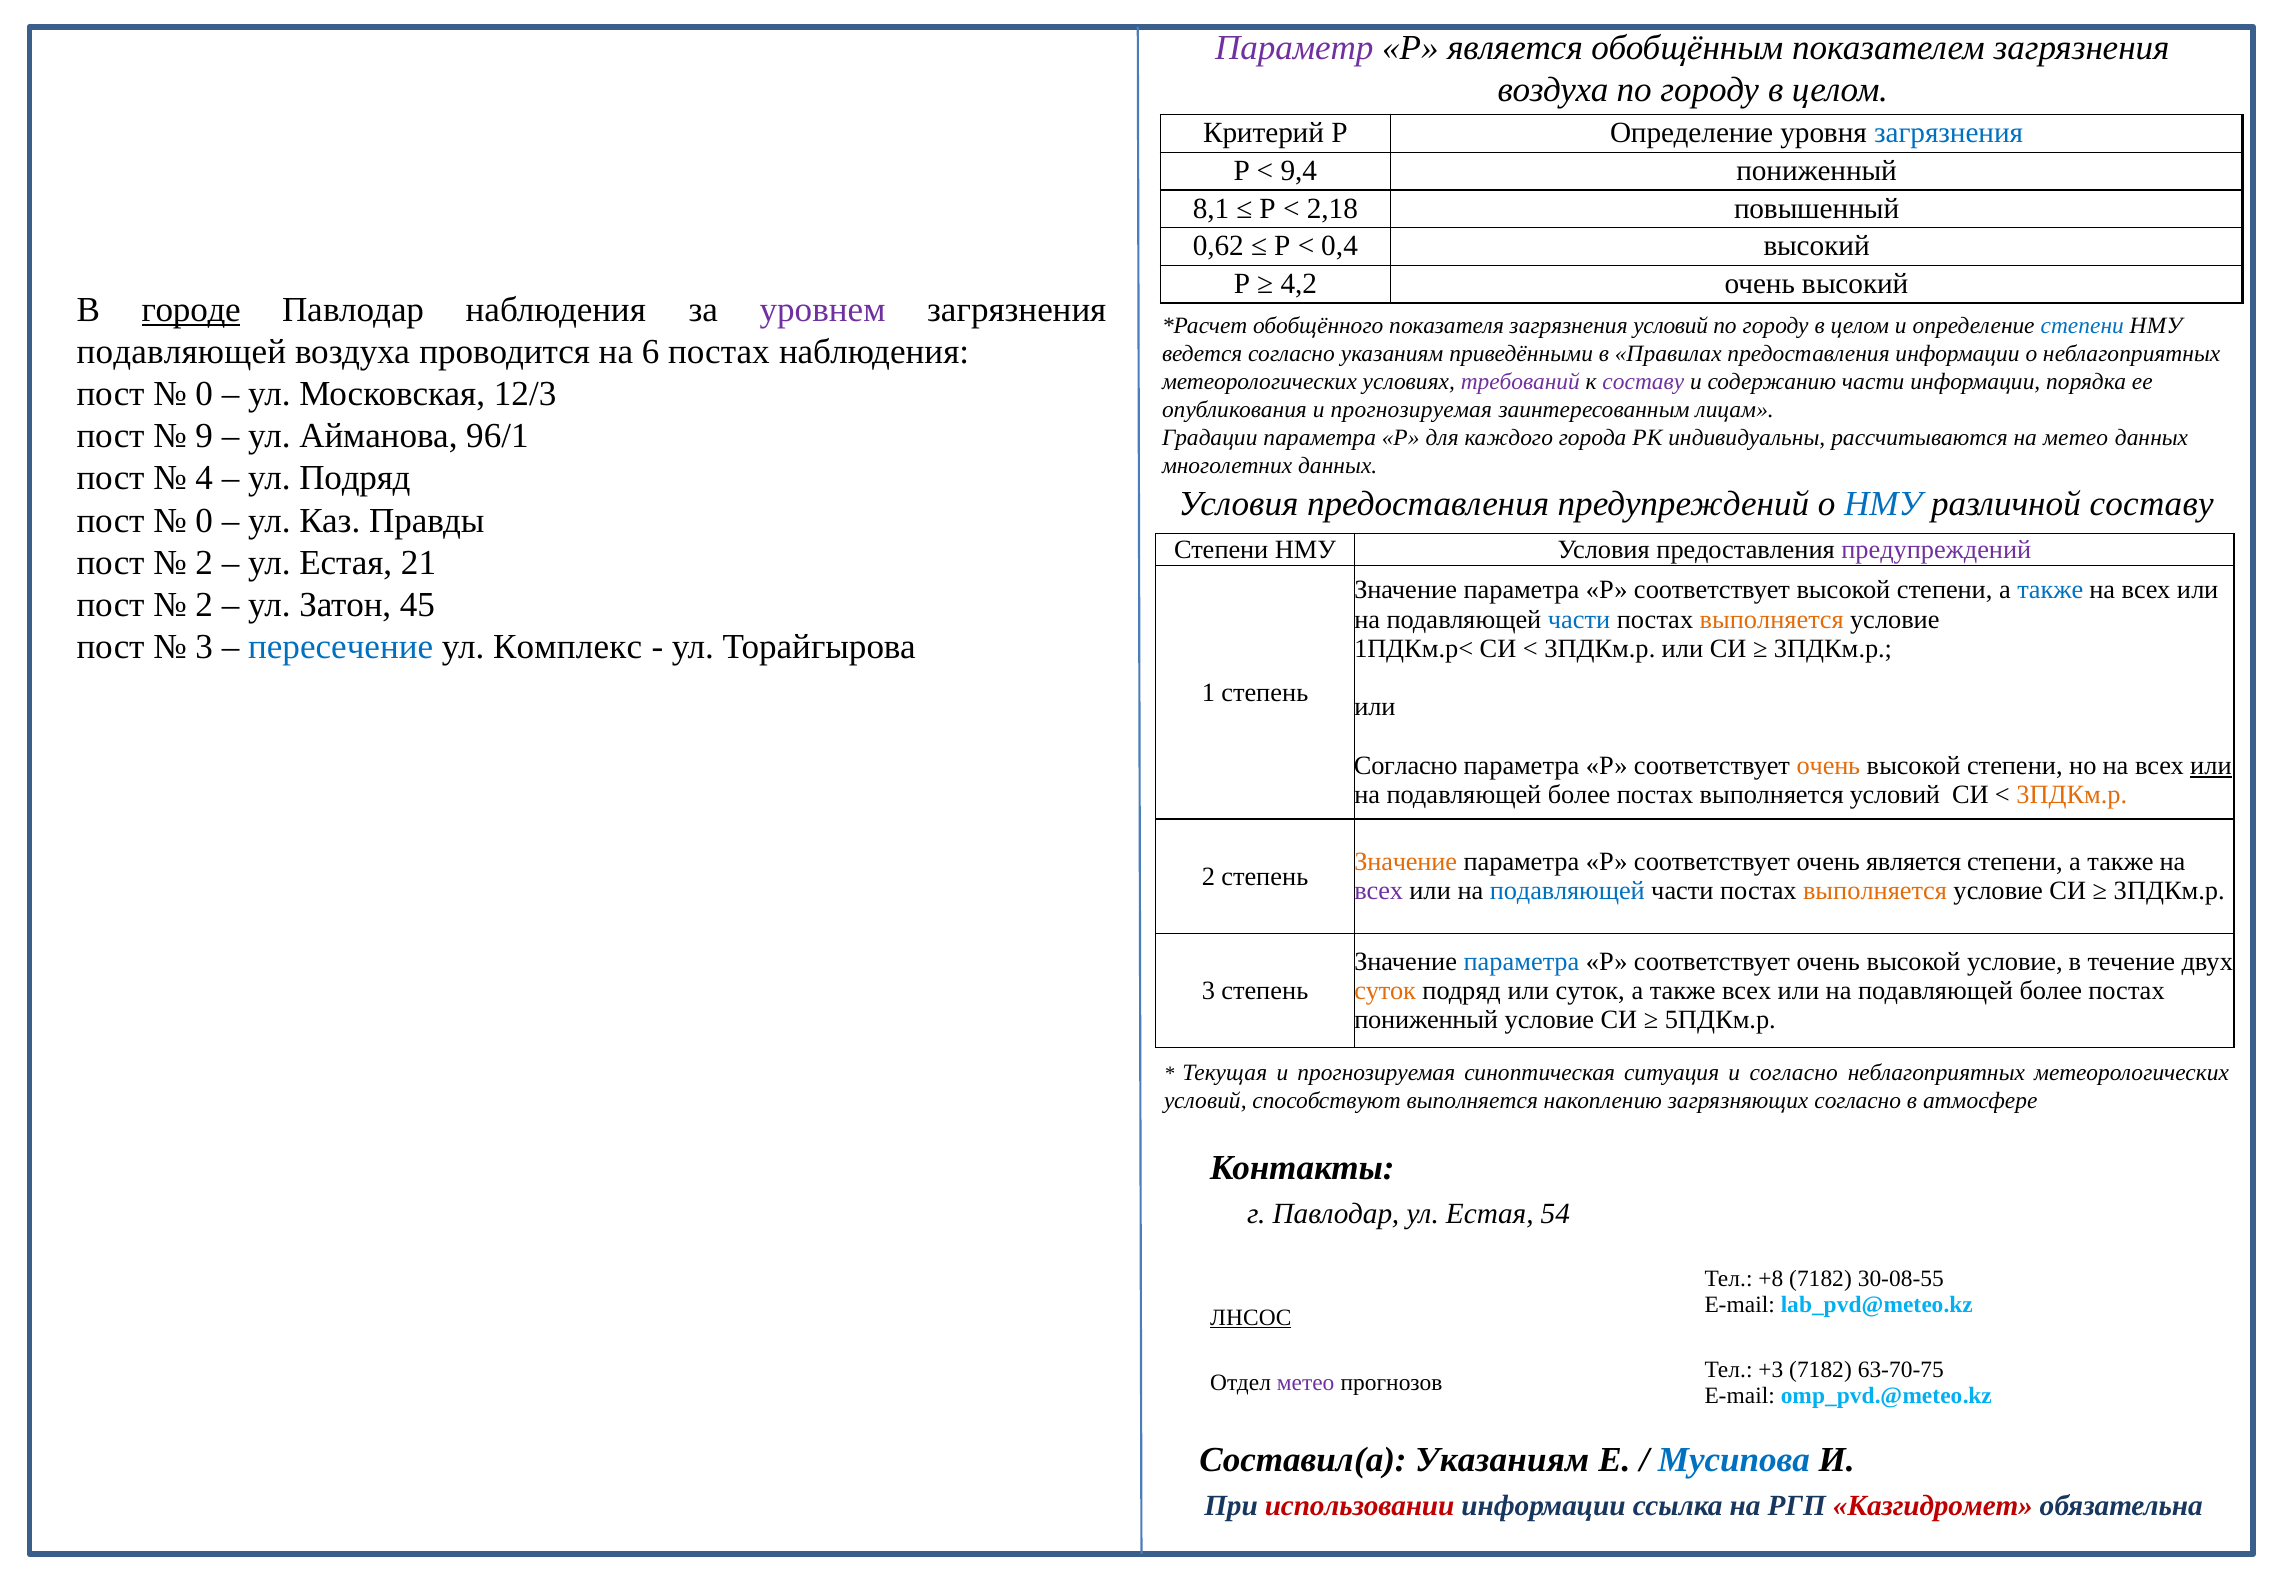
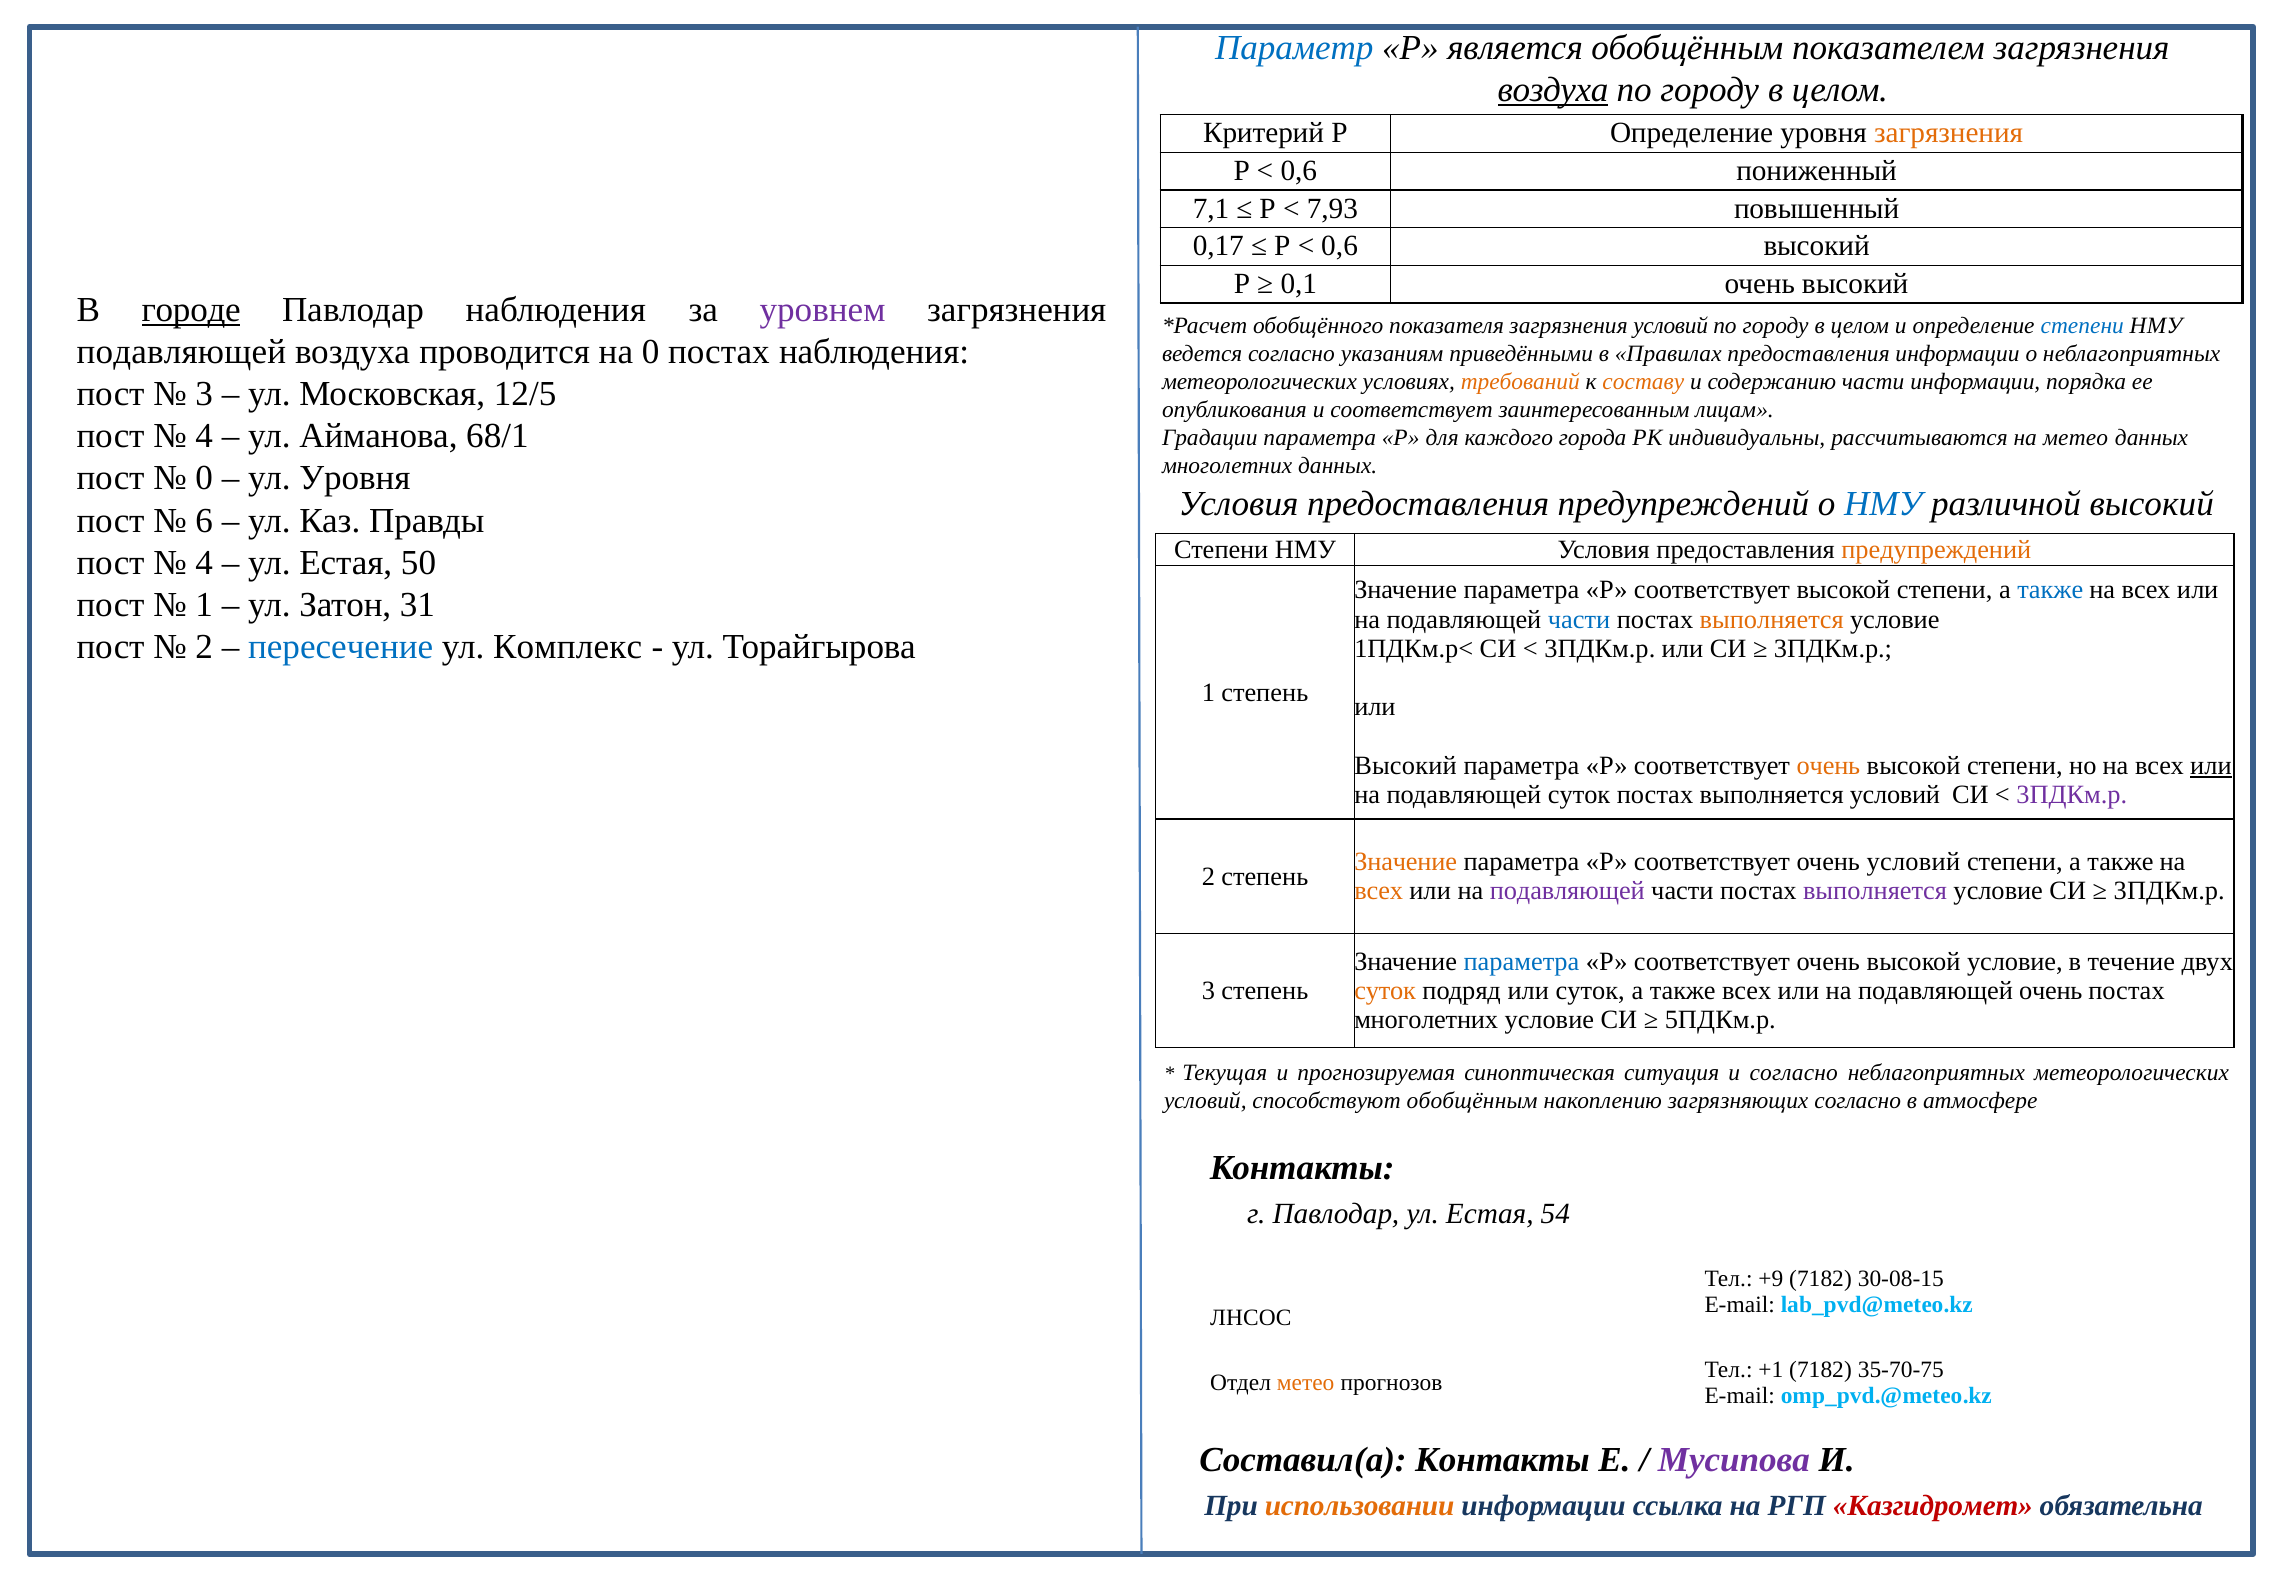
Параметр colour: purple -> blue (1294, 48)
воздуха underline: none -> present (1553, 90)
загрязнения colour: blue -> orange (1949, 133)
9,4: 9,4 -> 0,6 (1299, 171)
8,1: 8,1 -> 7,1 (1211, 209)
2,18: 2,18 -> 7,93 (1332, 209)
0,62: 0,62 -> 0,17 (1218, 246)
0,4: 0,4 -> 0,6 (1340, 246)
4,2: 4,2 -> 0,1 (1299, 284)
на 6: 6 -> 0 (651, 352)
требований colour: purple -> orange (1520, 382)
составу colour: purple -> orange (1643, 382)
0: 0 -> 3 (204, 394)
12/3: 12/3 -> 12/5 (525, 394)
опубликования и прогнозируемая: прогнозируемая -> соответствует (1412, 410)
9: 9 -> 4 (204, 436)
96/1: 96/1 -> 68/1 (497, 436)
4: 4 -> 0 (204, 478)
ул Подряд: Подряд -> Уровня (355, 478)
различной составу: составу -> высокий (2152, 503)
0: 0 -> 6 (204, 520)
предупреждений colour: purple -> orange (1936, 549)
2: 2 -> 4 (204, 562)
21: 21 -> 50 (419, 562)
2: 2 -> 1 (204, 605)
45: 45 -> 31 (417, 605)
3: 3 -> 2 (204, 647)
Согласно: Согласно -> Высокий (1406, 765)
более: более -> суток (1579, 794)
3ПДКм.р colour: orange -> purple (2072, 794)
очень является: является -> условий (1913, 862)
всех colour: purple -> orange (1379, 891)
подавляющей colour: blue -> purple (1567, 891)
выполняется colour: orange -> purple (1875, 891)
более: более -> очень (2051, 990)
пониженный: пониженный -> многолетних (1426, 1020)
способствуют выполняется: выполняется -> обобщённым (1472, 1101)
+8: +8 -> +9 (1771, 1278)
30-08-55: 30-08-55 -> 30-08-15 (1901, 1278)
ЛНСОС underline: present -> none (1251, 1317)
+3: +3 -> +1 (1771, 1369)
63-70-75: 63-70-75 -> 35-70-75 (1901, 1369)
метео colour: purple -> orange (1306, 1382)
Составил(а Указаниям: Указаниям -> Контакты (1502, 1459)
Мусипова colour: blue -> purple (1734, 1459)
использовании colour: red -> orange (1360, 1505)
